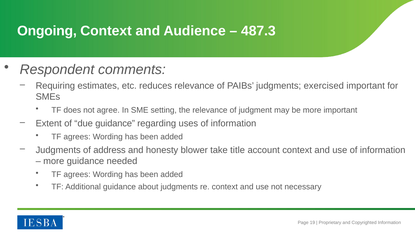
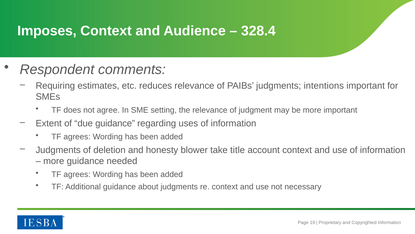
Ongoing: Ongoing -> Imposes (47, 31)
487.3: 487.3 -> 328.4 (258, 31)
exercised: exercised -> intentions (324, 86)
address: address -> deletion (109, 150)
